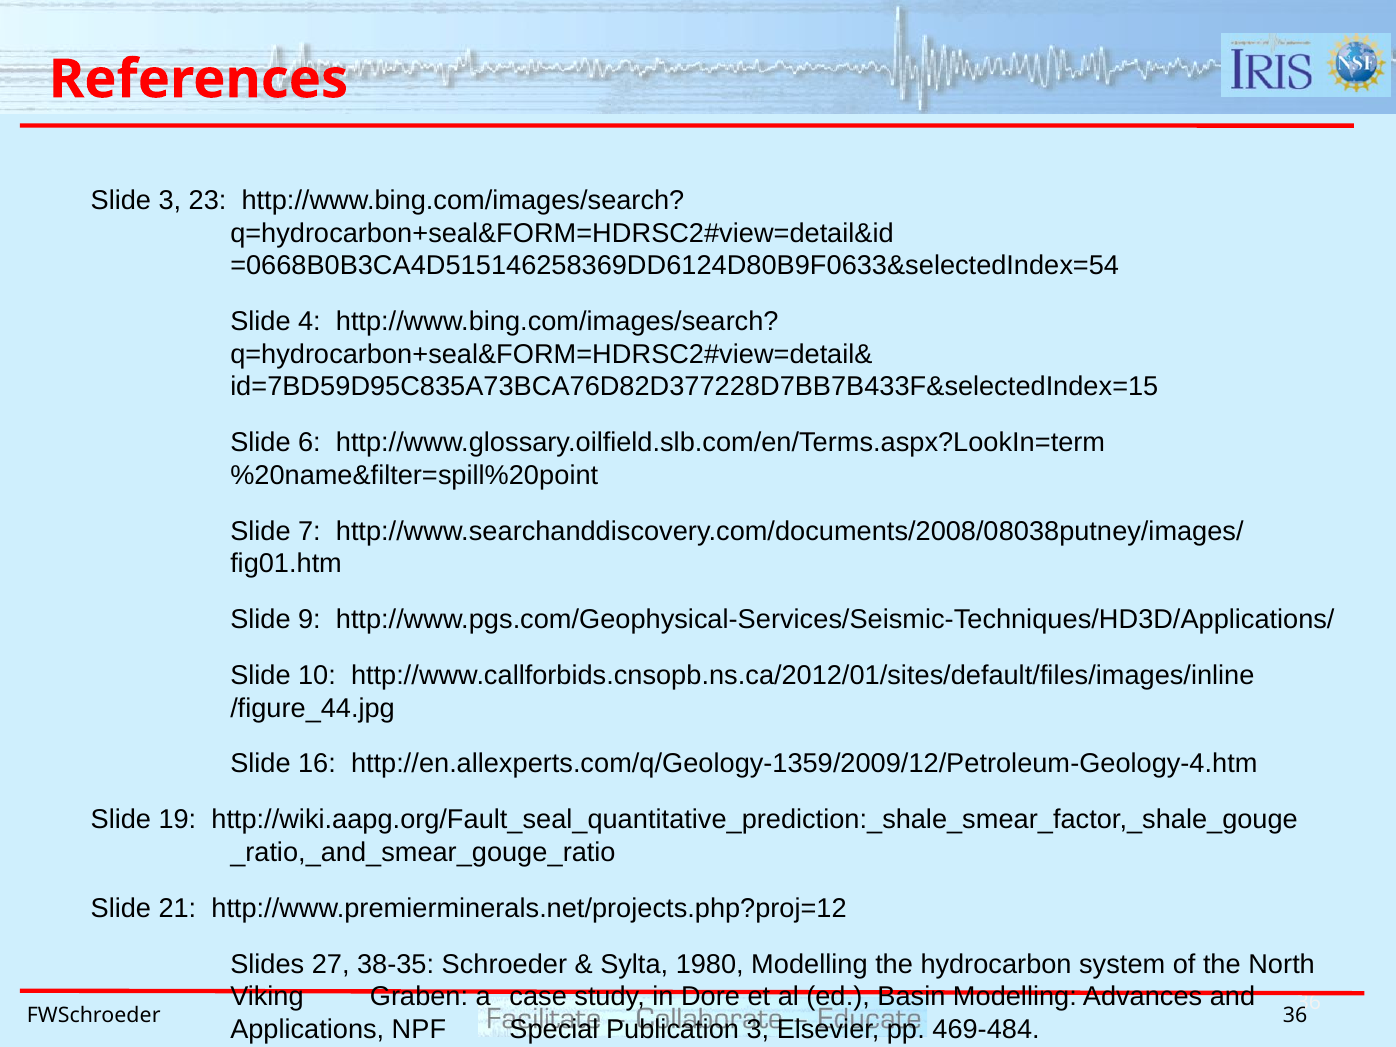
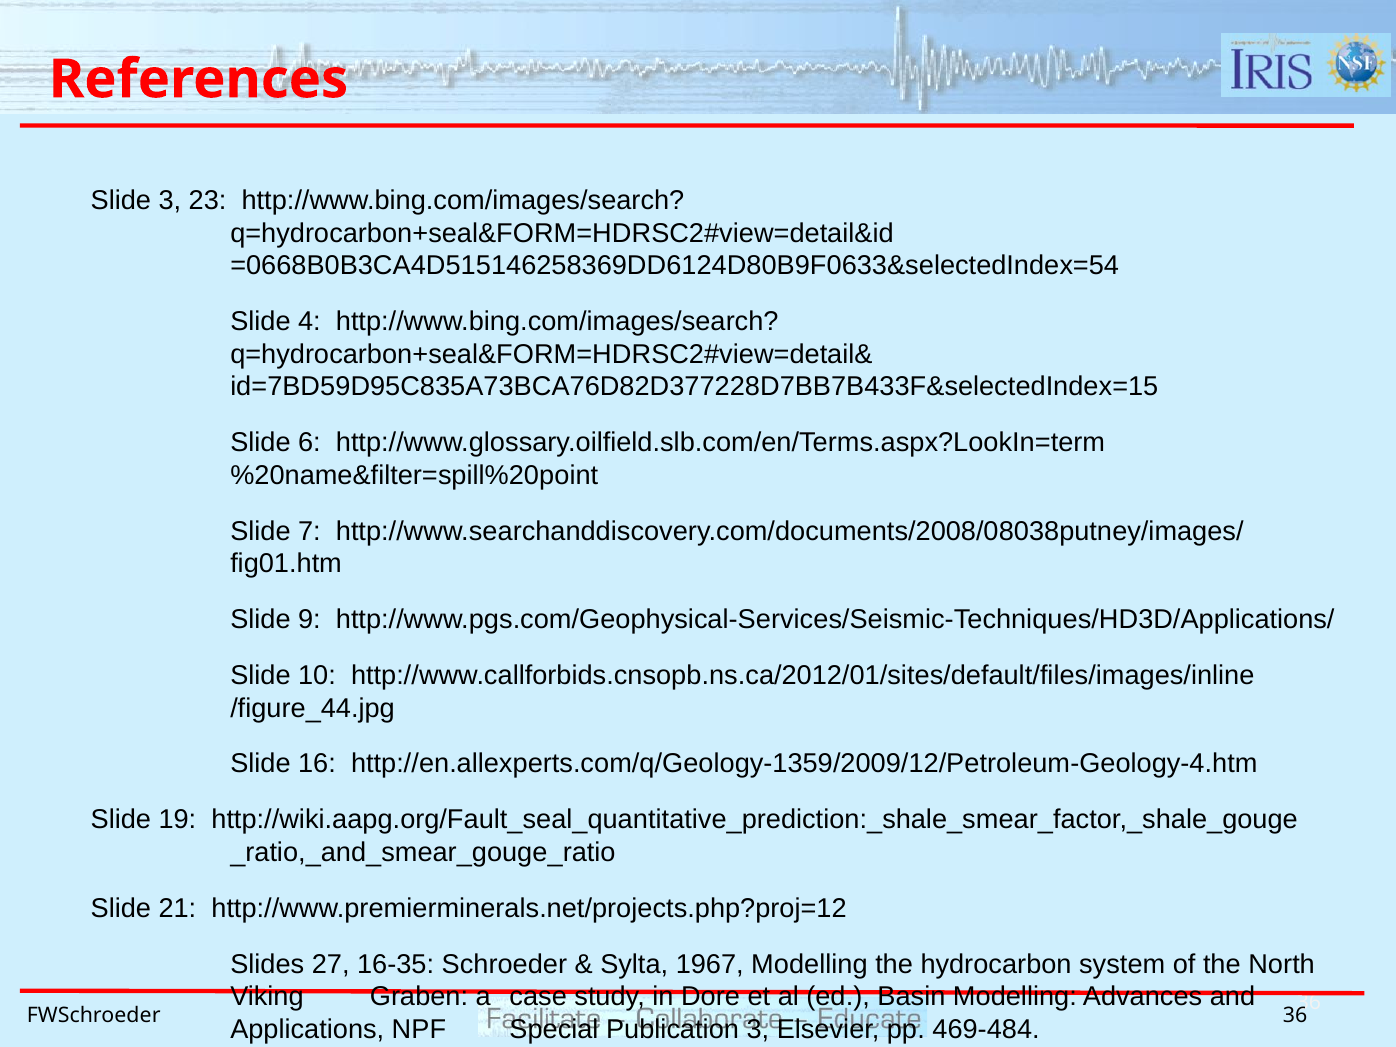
38-35: 38-35 -> 16-35 (396, 964)
1980: 1980 -> 1967 (710, 964)
